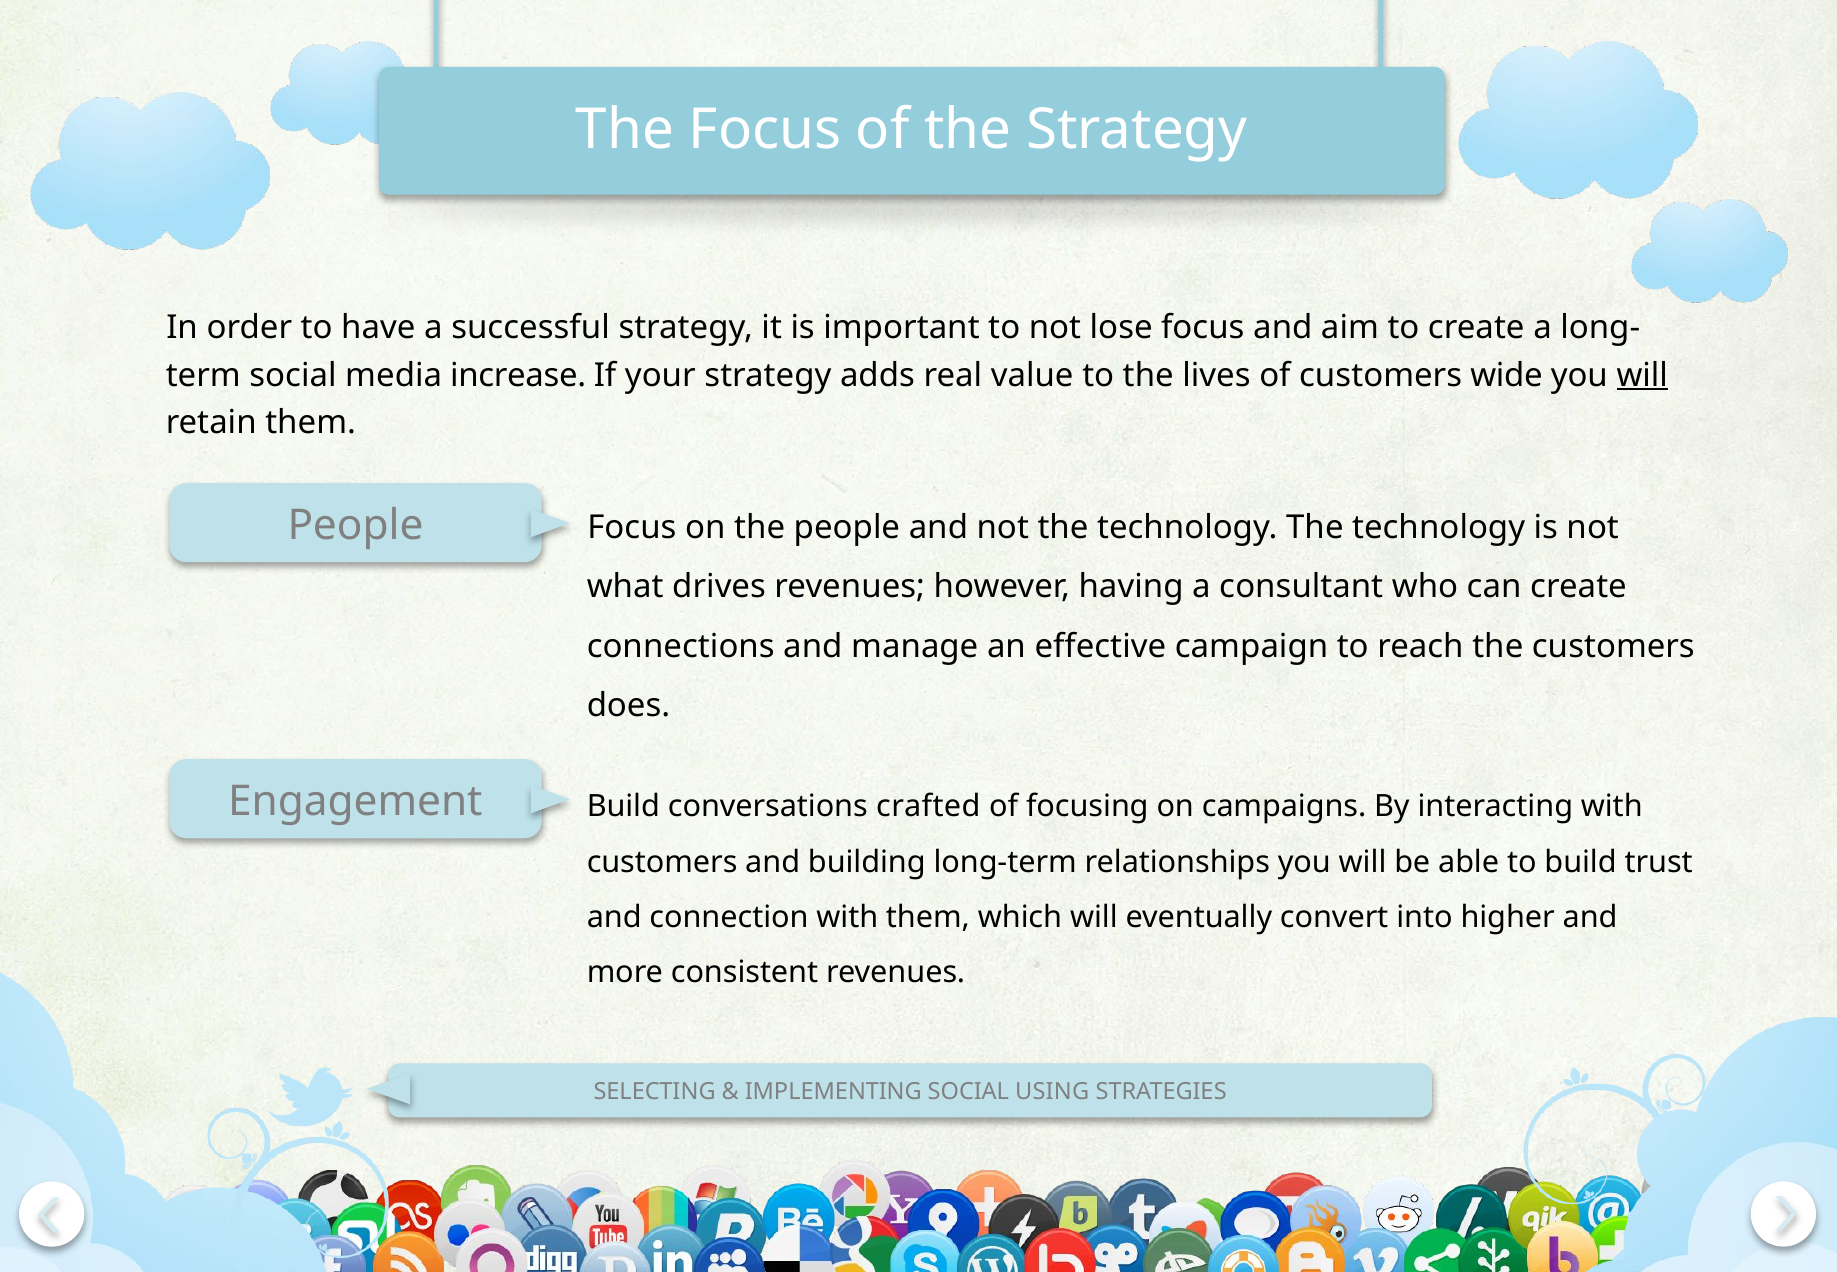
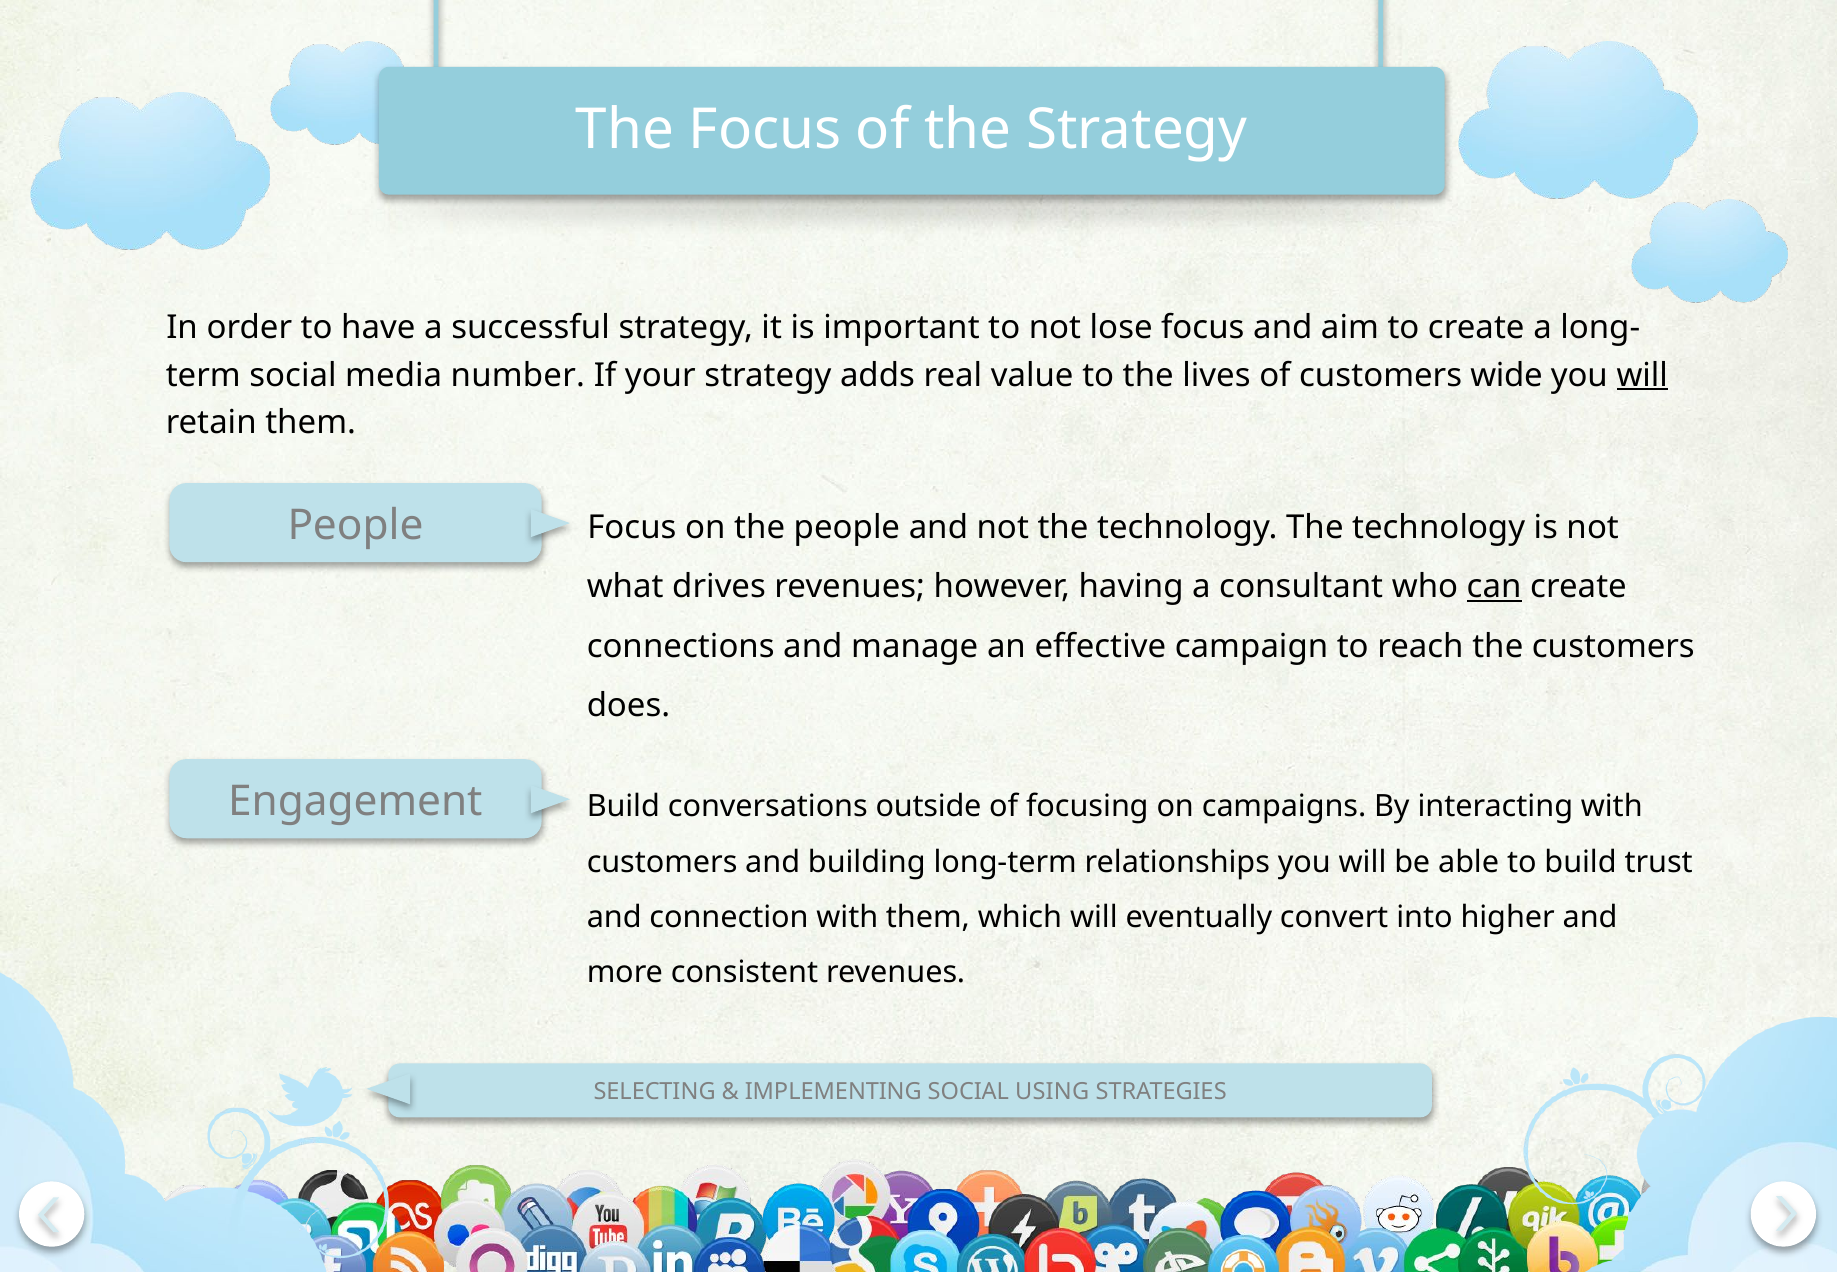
increase: increase -> number (518, 375)
can underline: none -> present (1494, 587)
crafted: crafted -> outside (929, 807)
